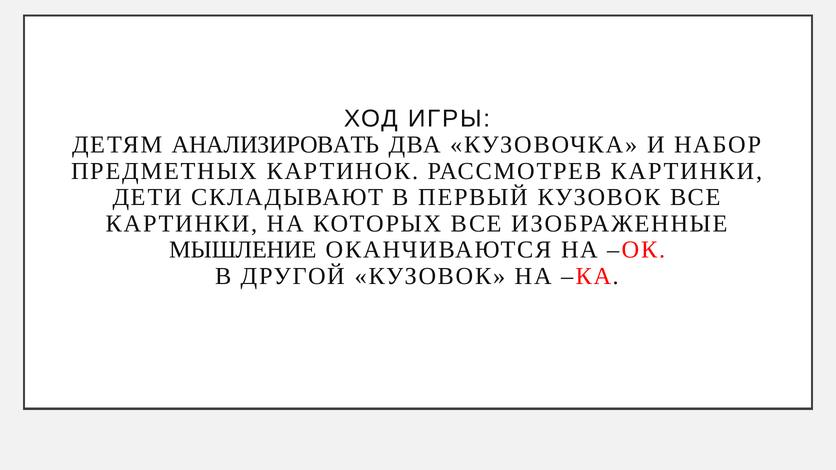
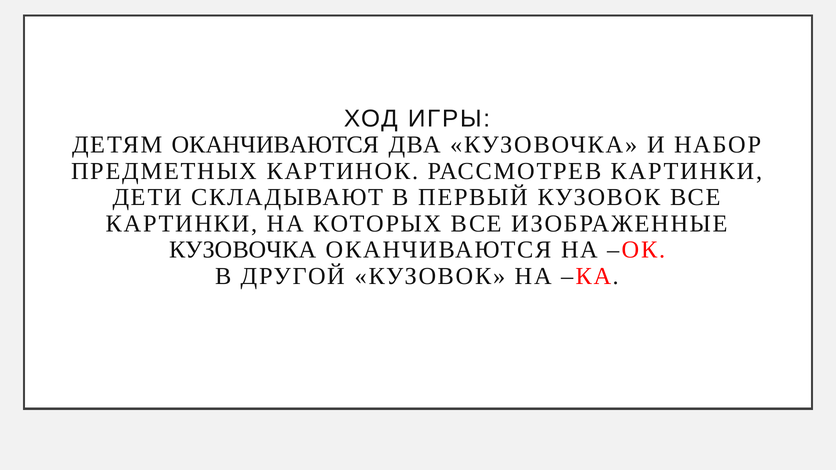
ДЕТЯМ АНАЛИЗИРОВАТЬ: АНАЛИЗИРОВАТЬ -> ОКАНЧИВАЮТСЯ (276, 145)
МЫШЛЕНИЕ: МЫШЛЕНИЕ -> КУЗОВОЧКА (243, 250)
